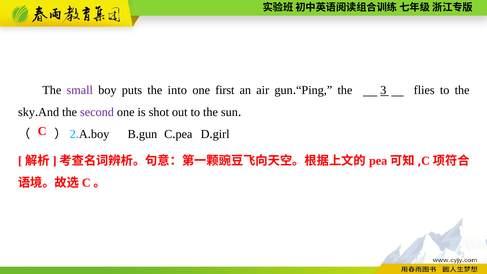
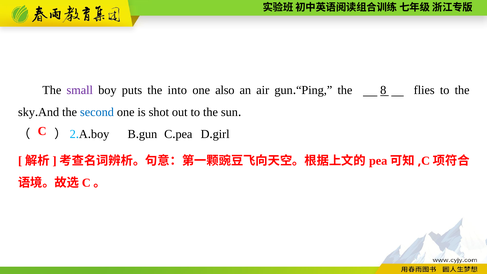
first: first -> also (225, 90)
3: 3 -> 8 (383, 90)
second colour: purple -> blue (97, 112)
